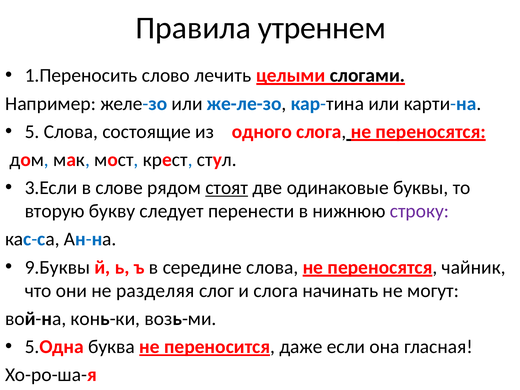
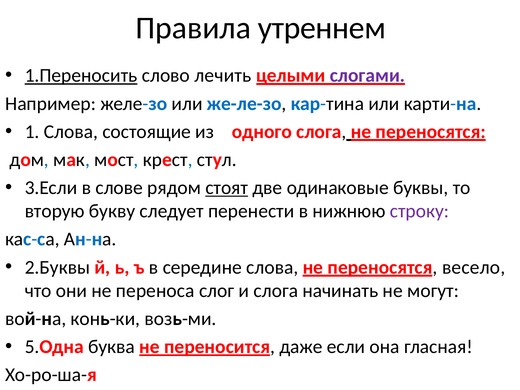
1.Переносить underline: none -> present (81, 76)
слогами colour: black -> purple (367, 76)
5: 5 -> 1 (32, 132)
9.Буквы: 9.Буквы -> 2.Буквы (57, 267)
чайник: чайник -> весело (474, 267)
разделяя: разделяя -> переноса (155, 291)
